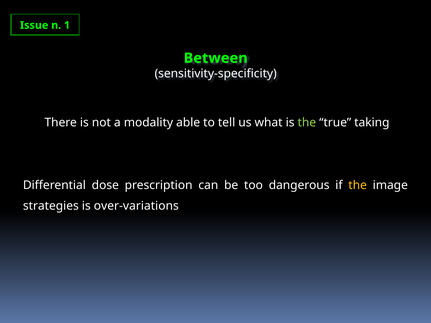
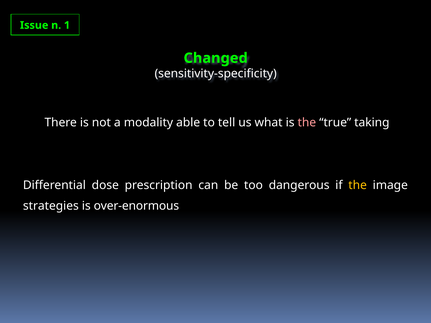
Between: Between -> Changed (216, 58)
the colour: light green -> pink (307, 123)
over-variations: over-variations -> over-enormous (136, 206)
